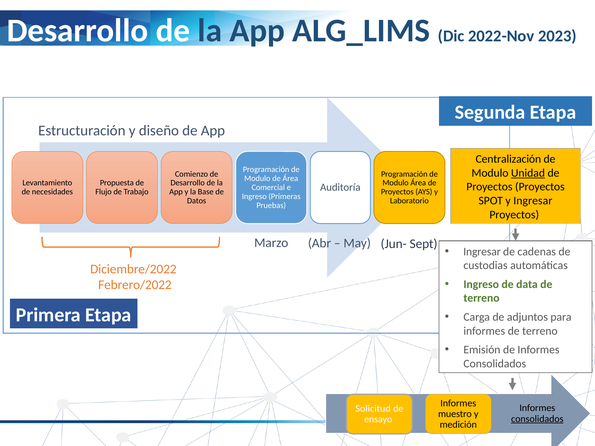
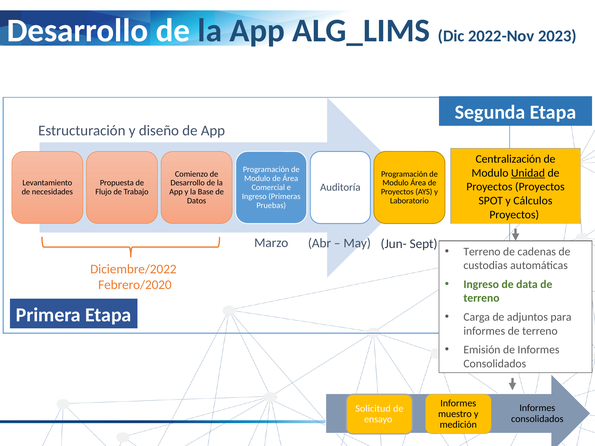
y Ingresar: Ingresar -> Cálculos (533, 201)
Ingresar: Ingresar -> Terreno (482, 252)
Febrero/2022: Febrero/2022 -> Febrero/2020 (135, 285)
consolidados underline: present -> none (537, 419)
